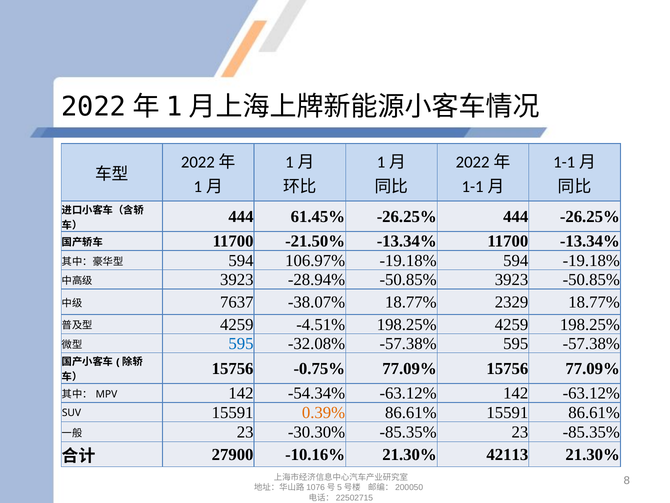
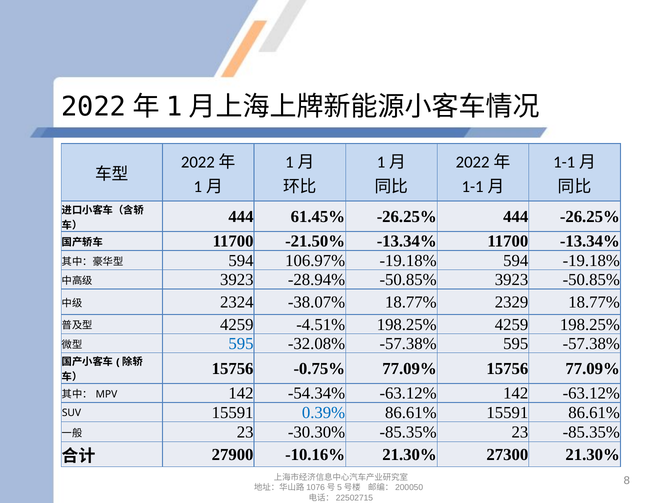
7637: 7637 -> 2324 (237, 302)
0.39% colour: orange -> blue (324, 412)
42113: 42113 -> 27300 (507, 454)
